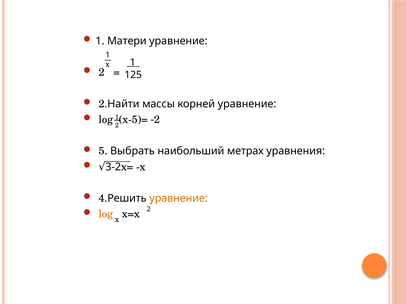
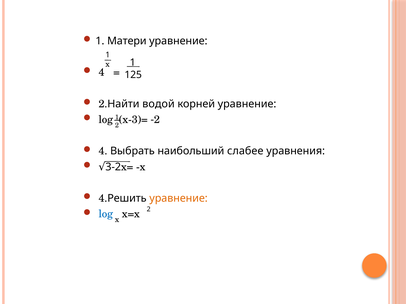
2: 2 -> 4 (102, 72)
массы: массы -> водой (158, 104)
x-5)=: x-5)= -> x-3)= (133, 120)
5: 5 -> 4 (103, 151)
метрах: метрах -> слабее (245, 151)
log colour: orange -> blue (106, 214)
